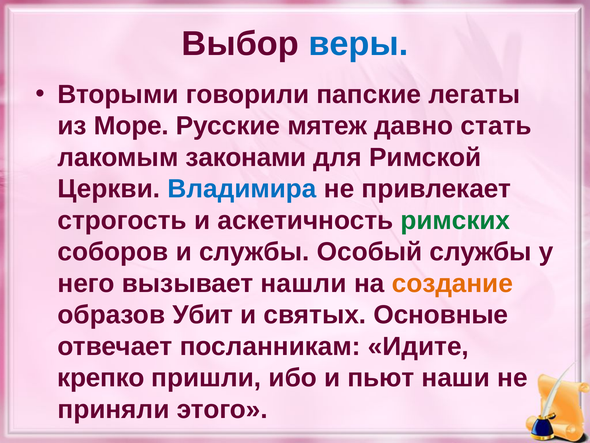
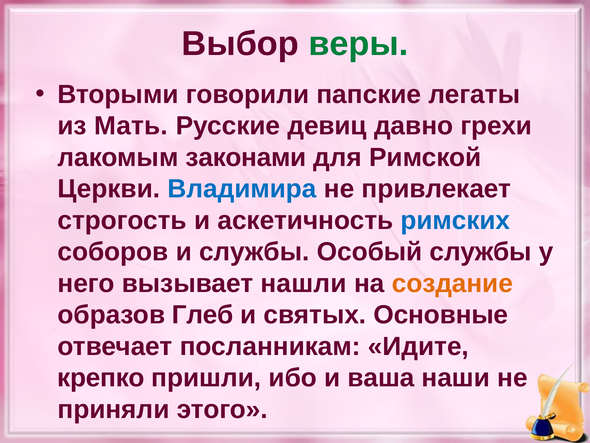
веры colour: blue -> green (358, 44)
Море: Море -> Мать (131, 126)
мятеж: мятеж -> девиц (327, 126)
стать: стать -> грехи (496, 126)
римских colour: green -> blue (455, 220)
Убит: Убит -> Глеб (203, 315)
пьют: пьют -> ваша (381, 378)
